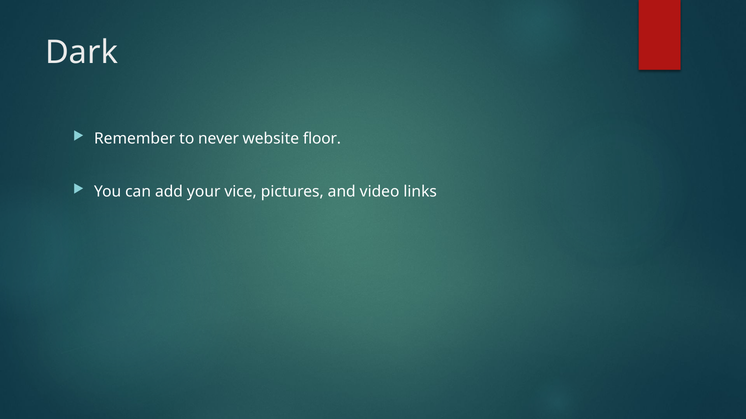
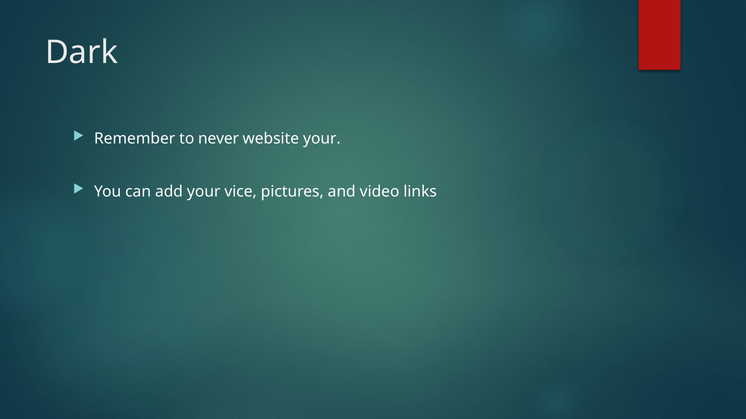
website floor: floor -> your (322, 139)
